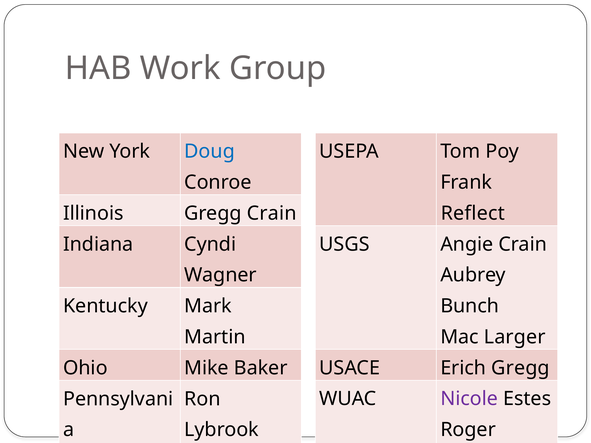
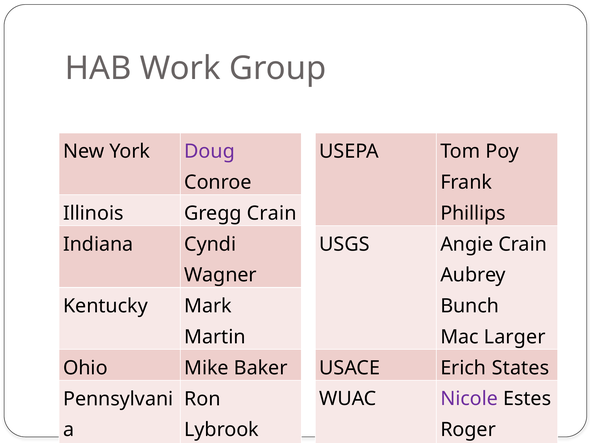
Doug colour: blue -> purple (210, 152)
Reflect: Reflect -> Phillips (473, 213)
Erich Gregg: Gregg -> States (520, 368)
